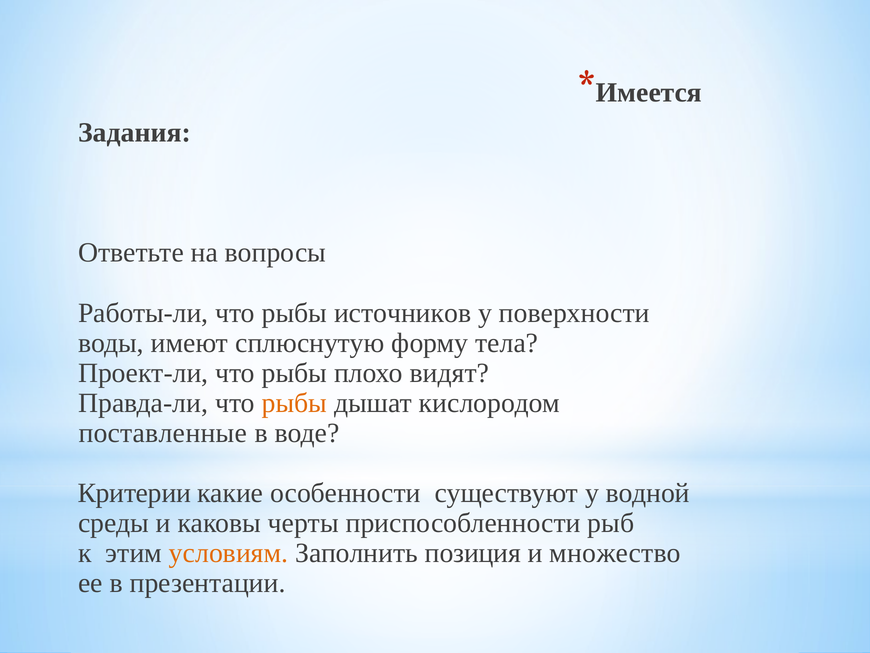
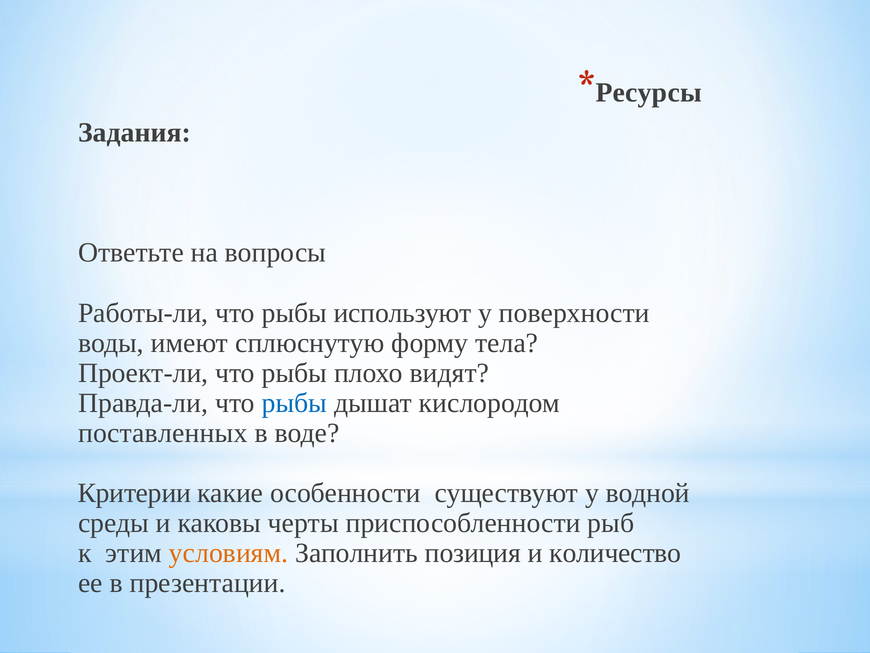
Имеется: Имеется -> Ресурсы (649, 93)
источников: источников -> используют (403, 313)
рыбы colour: orange -> blue (294, 403)
поставленные: поставленные -> поставленных (163, 433)
множество: множество -> количество (615, 553)
